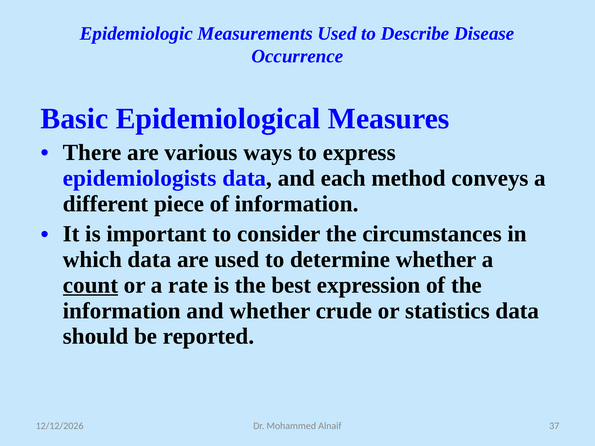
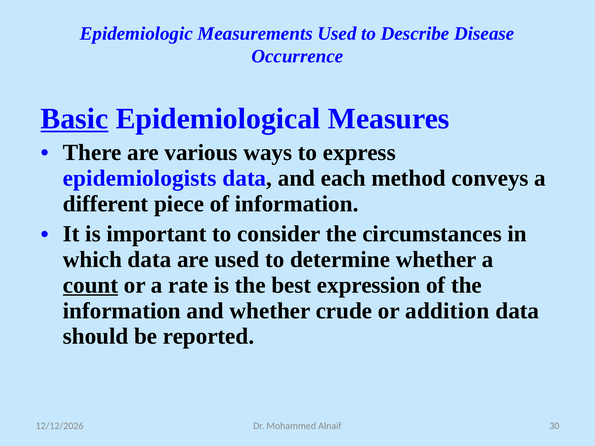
Basic underline: none -> present (74, 119)
statistics: statistics -> addition (447, 311)
37: 37 -> 30 (554, 426)
